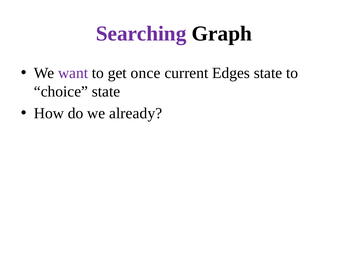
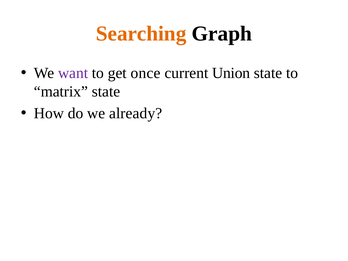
Searching colour: purple -> orange (141, 34)
Edges: Edges -> Union (231, 73)
choice: choice -> matrix (61, 92)
